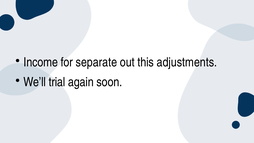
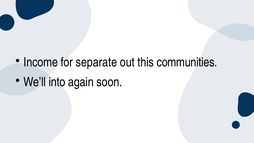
adjustments: adjustments -> communities (187, 62)
trial: trial -> into (57, 82)
